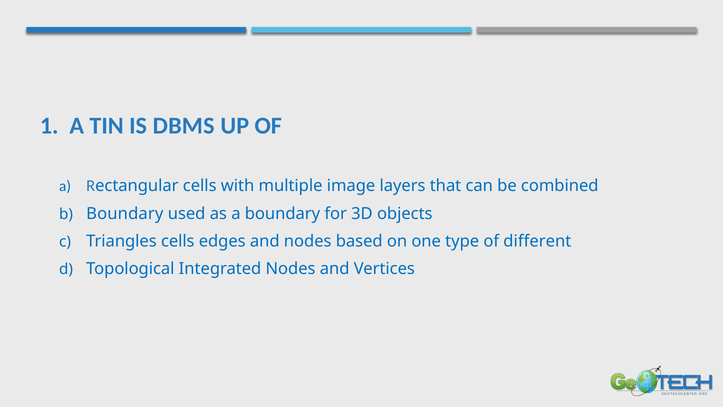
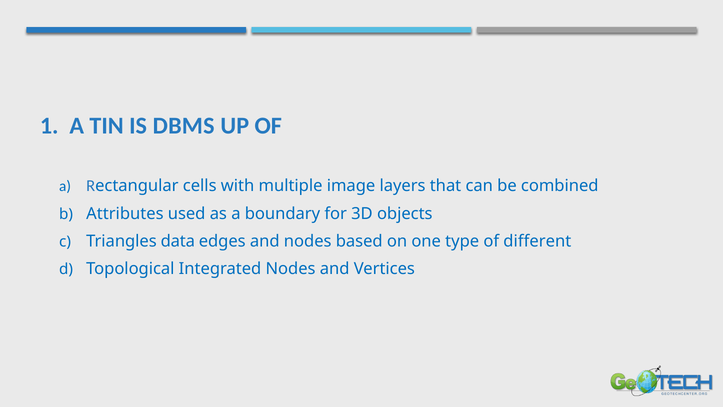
Boundary: Boundary -> Attributes (125, 213)
Triangles cells: cells -> data (178, 241)
